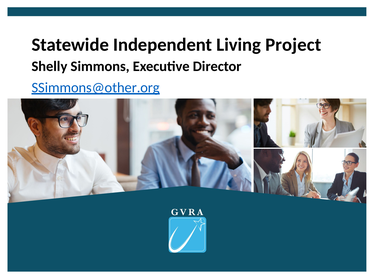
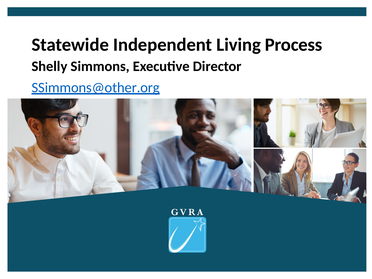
Project: Project -> Process (294, 45)
